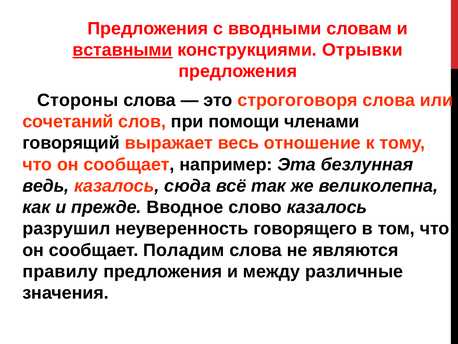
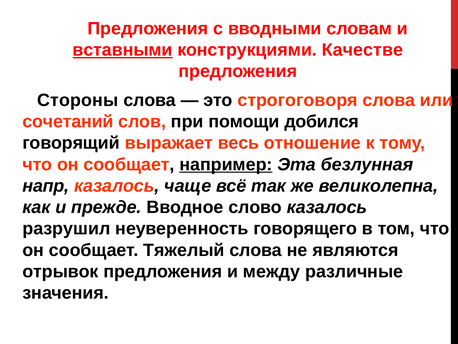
Отрывки: Отрывки -> Качестве (362, 50)
членами: членами -> добился (322, 121)
например underline: none -> present (226, 164)
ведь: ведь -> напр (46, 186)
сюда: сюда -> чаще (188, 186)
Поладим: Поладим -> Тяжелый (184, 250)
правилу: правилу -> отрывок (60, 271)
